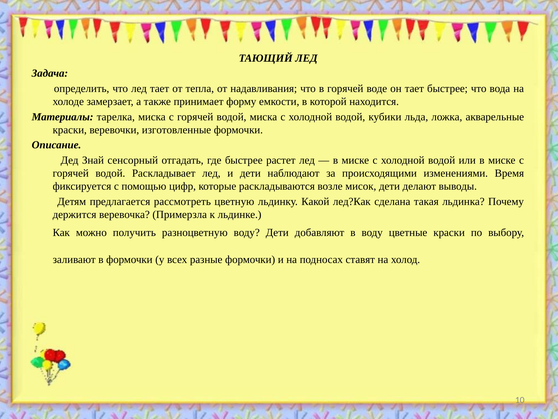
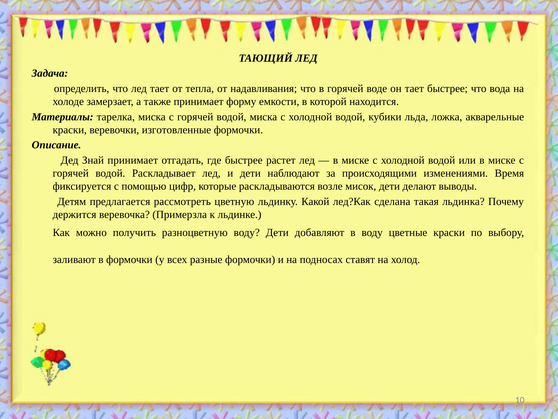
Знай сенсорный: сенсорный -> принимает (133, 160)
